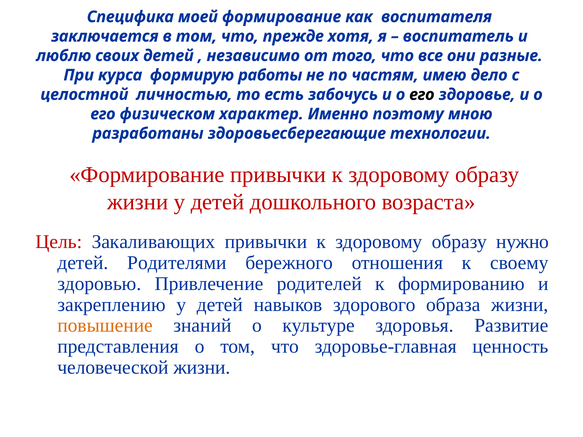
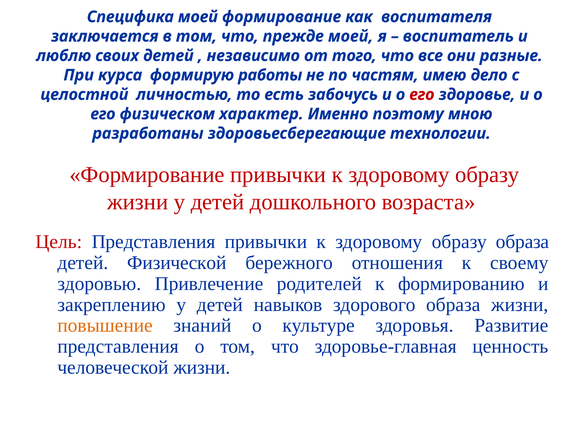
прежде хотя: хотя -> моей (351, 36)
его colour: black -> red (422, 95)
Цель Закаливающих: Закаливающих -> Представления (154, 242)
образу нужно: нужно -> образа (523, 242)
Родителями: Родителями -> Физической (177, 263)
